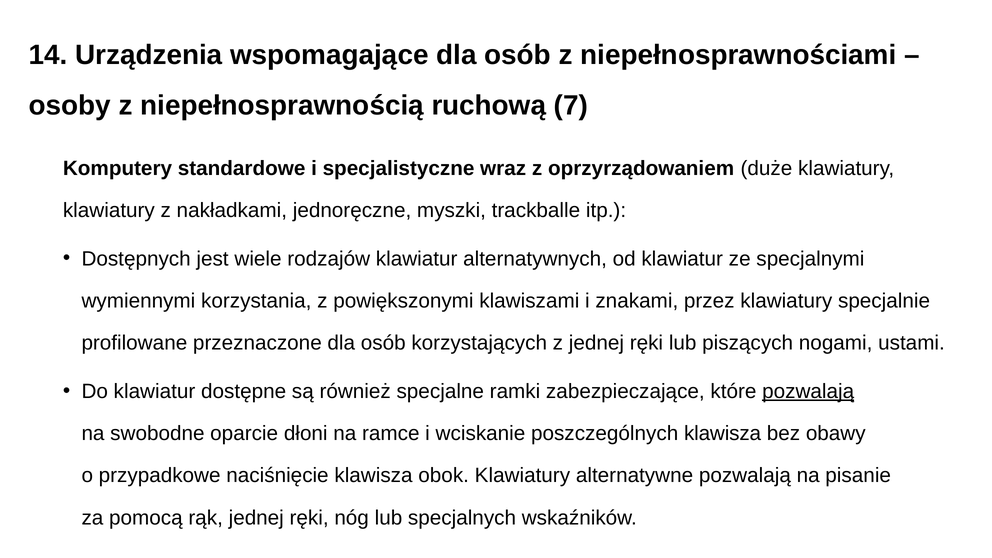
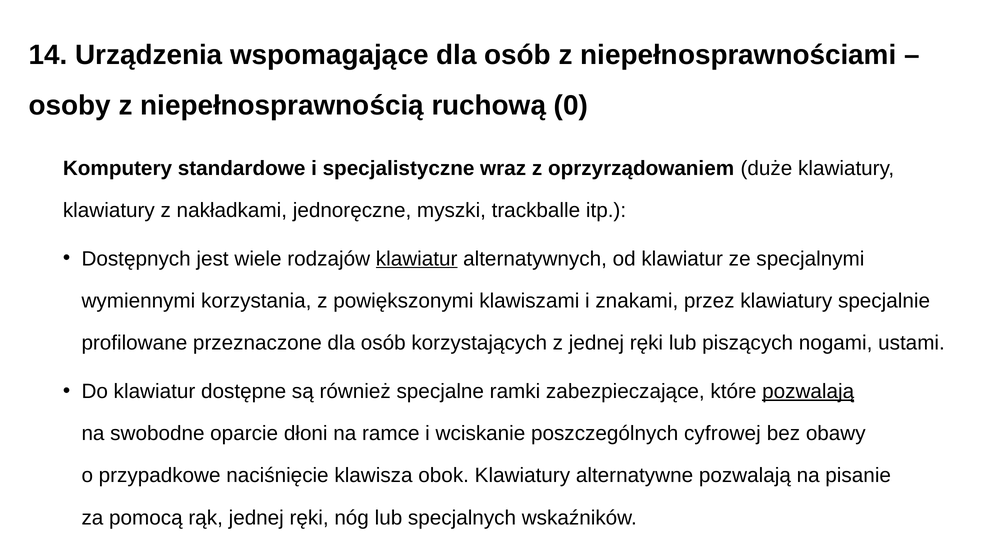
7: 7 -> 0 (571, 105)
klawiatur underline: none -> present (417, 259)
poszczególnych klawisza: klawisza -> cyfrowej (722, 434)
